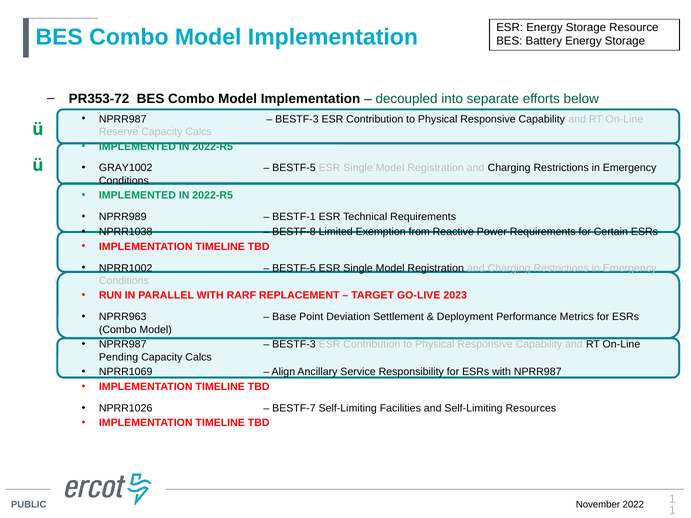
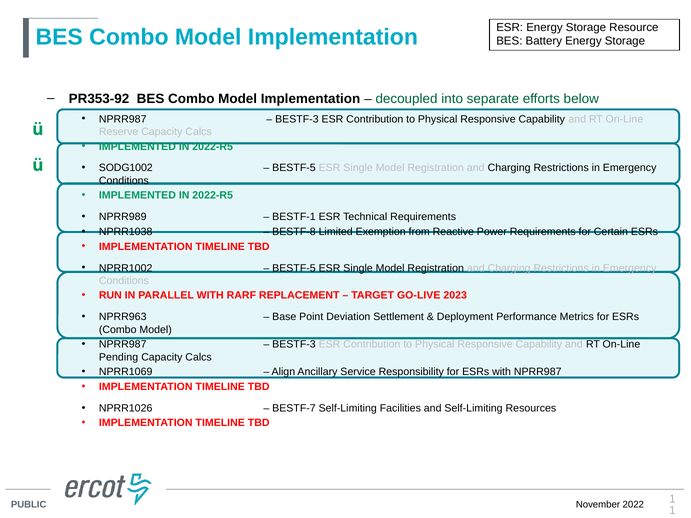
PR353-72: PR353-72 -> PR353-92 (99, 99)
GRAY1002: GRAY1002 -> SODG1002 (126, 168)
